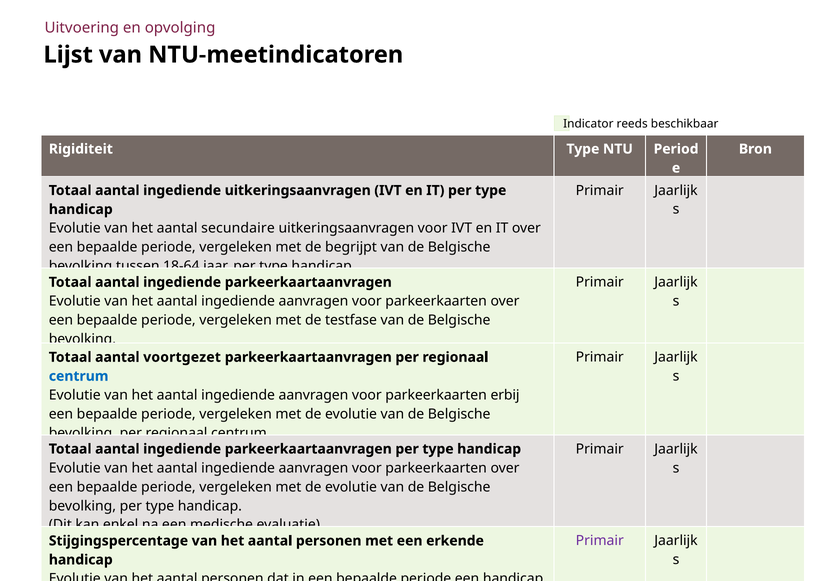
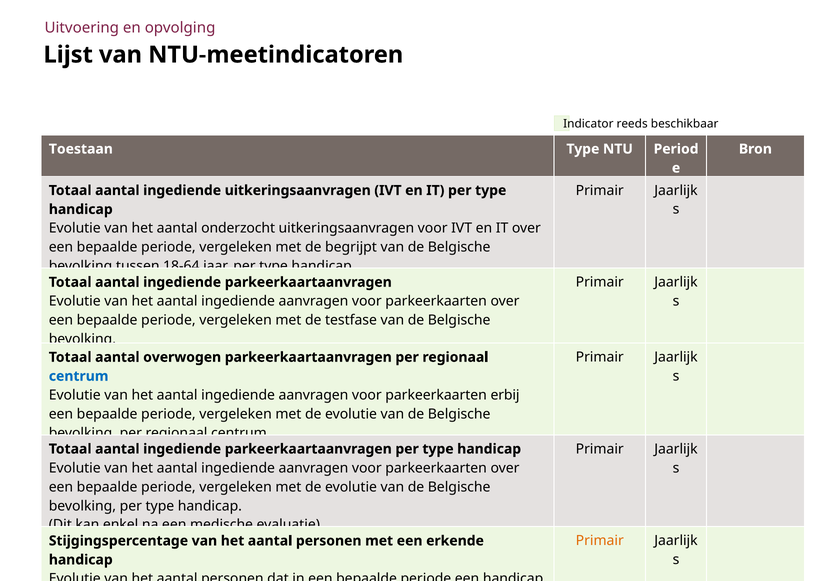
Rigiditeit: Rigiditeit -> Toestaan (81, 149)
secundaire: secundaire -> onderzocht (238, 229)
voortgezet: voortgezet -> overwogen (182, 358)
Primair colour: purple -> orange (600, 541)
